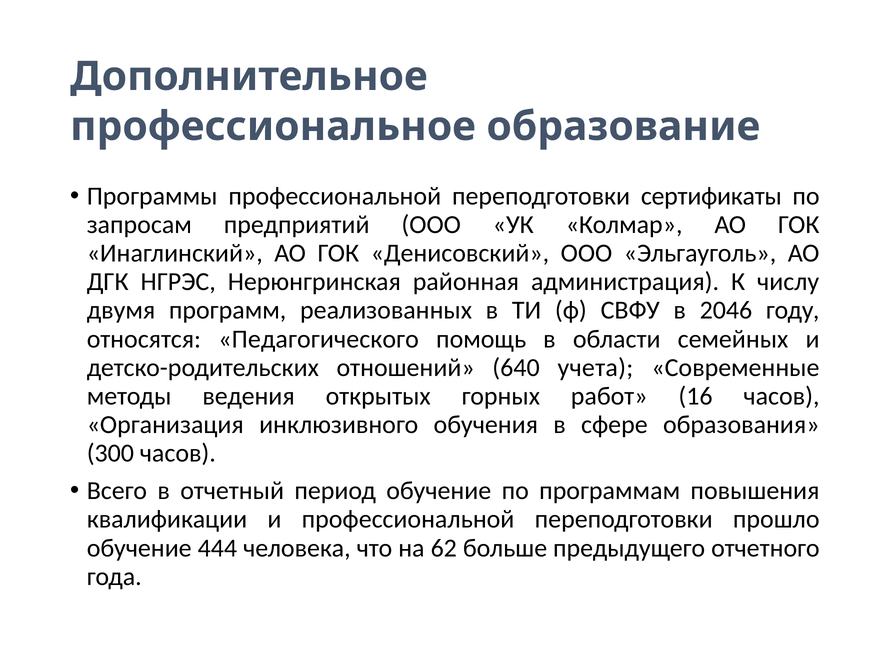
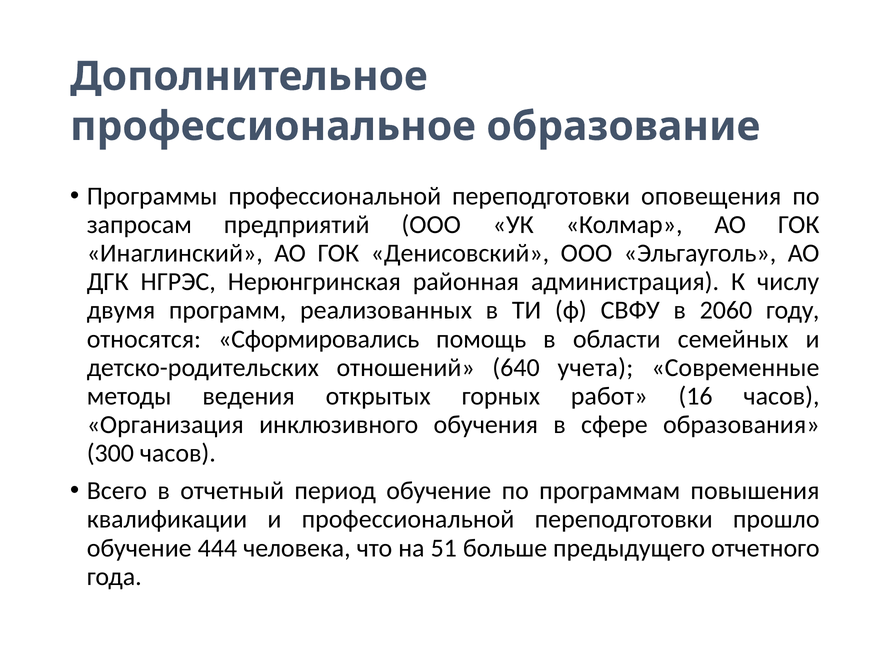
сертификаты: сертификаты -> оповещения (711, 196)
2046: 2046 -> 2060 (726, 311)
Педагогического: Педагогического -> Сформировались (319, 339)
62: 62 -> 51 (444, 548)
